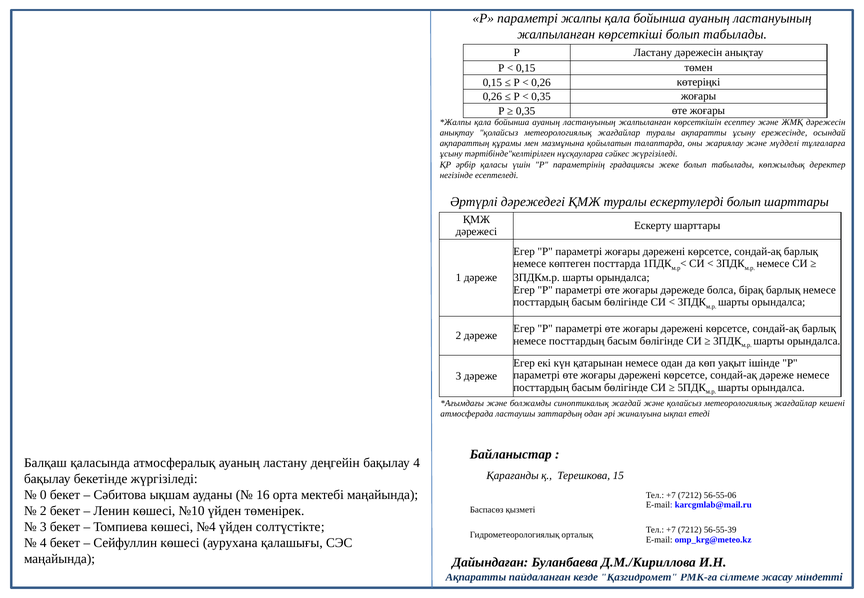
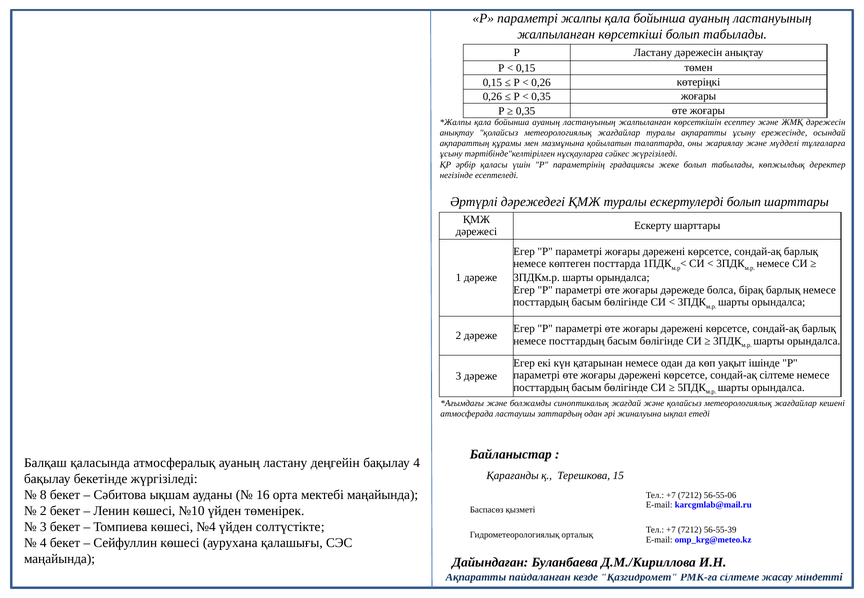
сондай-ақ дәреже: дәреже -> сілтеме (777, 375)
0: 0 -> 8 (43, 495)
